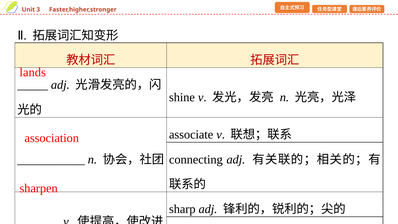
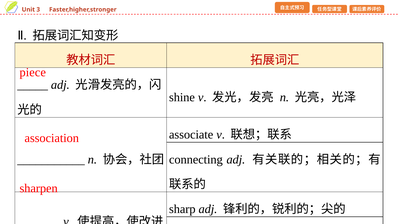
lands: lands -> piece (33, 72)
